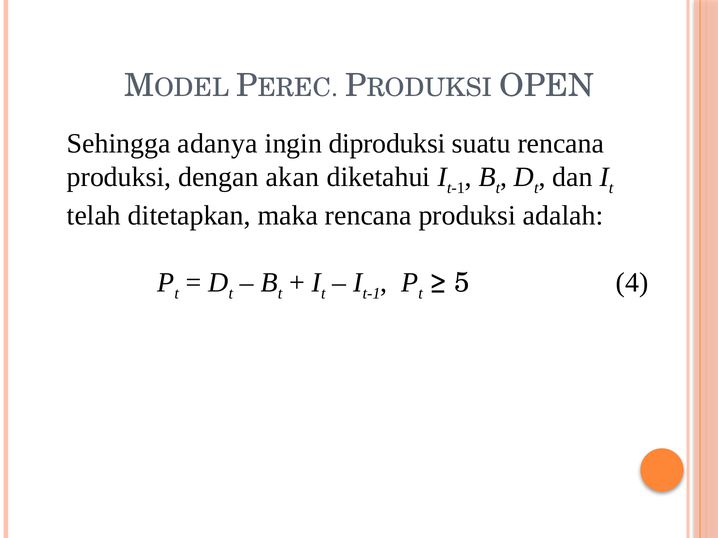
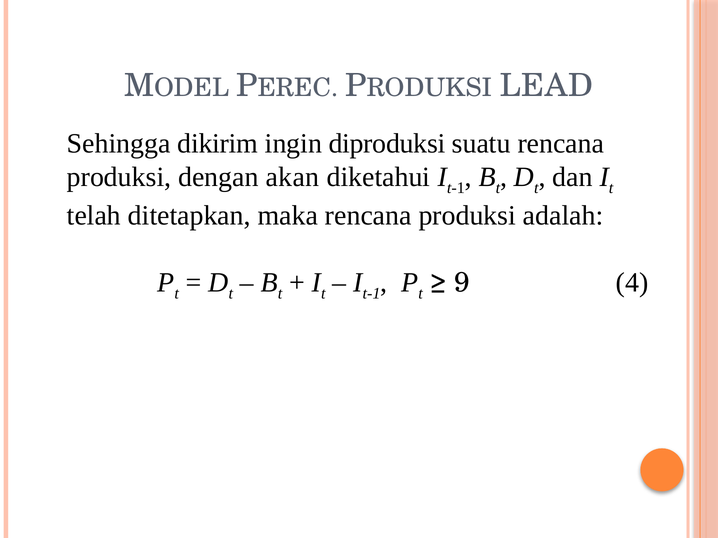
OPEN: OPEN -> LEAD (546, 86)
adanya: adanya -> dikirim (218, 144)
5: 5 -> 9 (462, 283)
